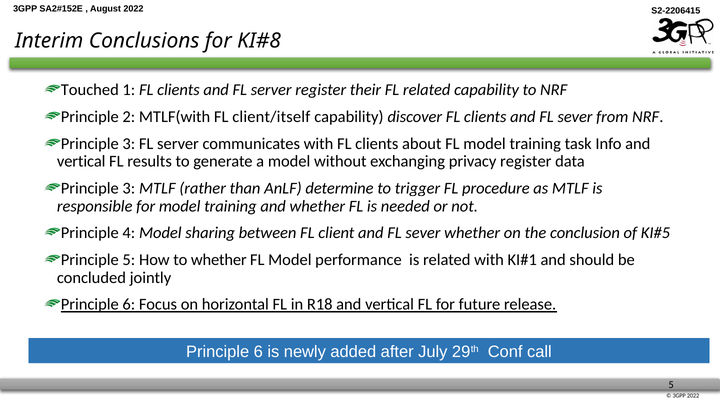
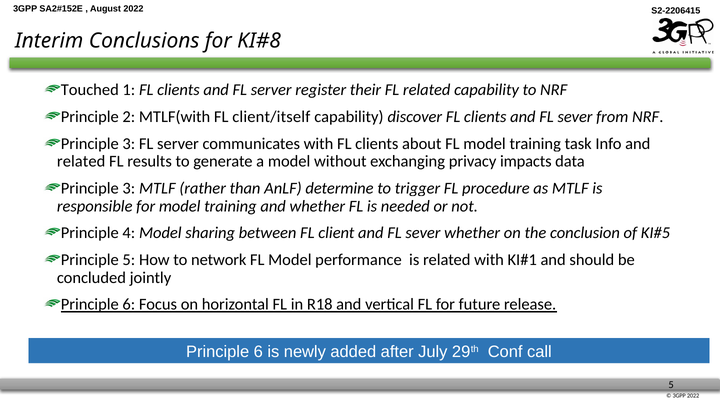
vertical: vertical -> related (81, 162)
privacy register: register -> impacts (526, 162)
to whether: whether -> network (219, 260)
